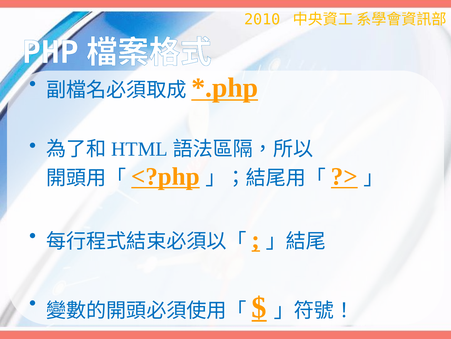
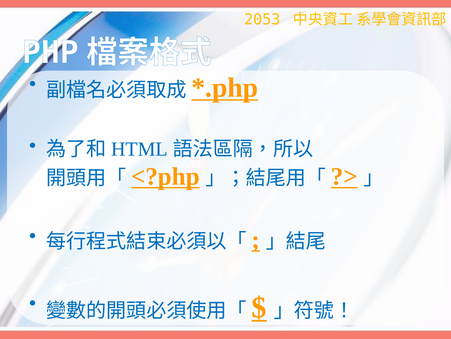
2010: 2010 -> 2053 (262, 19)
